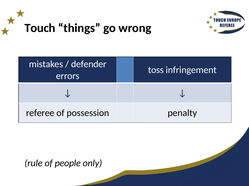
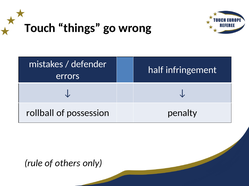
toss: toss -> half (156, 70)
referee: referee -> rollball (40, 113)
people: people -> others (68, 164)
